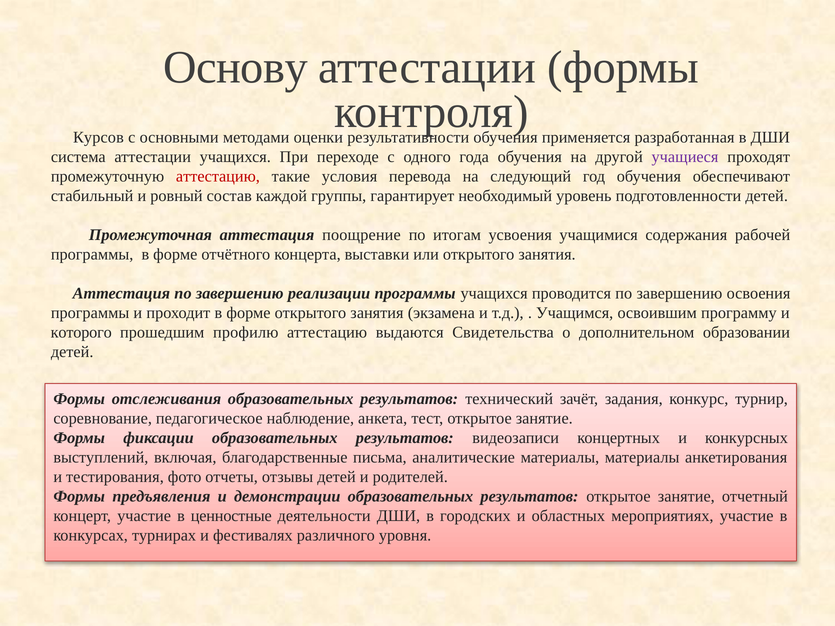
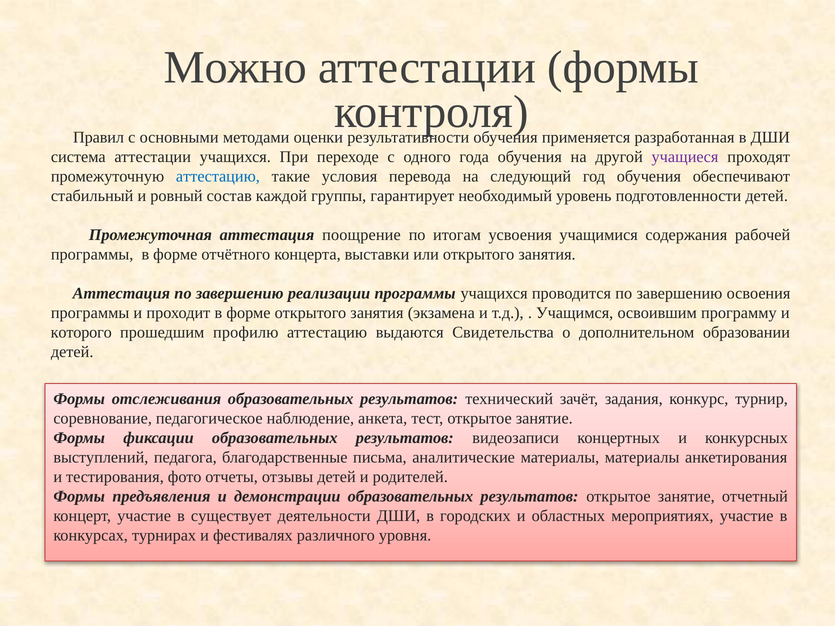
Основу: Основу -> Можно (235, 67)
Курсов: Курсов -> Правил (99, 137)
аттестацию colour: red -> blue (218, 176)
включая: включая -> педагога (185, 457)
ценностные: ценностные -> существует (231, 516)
